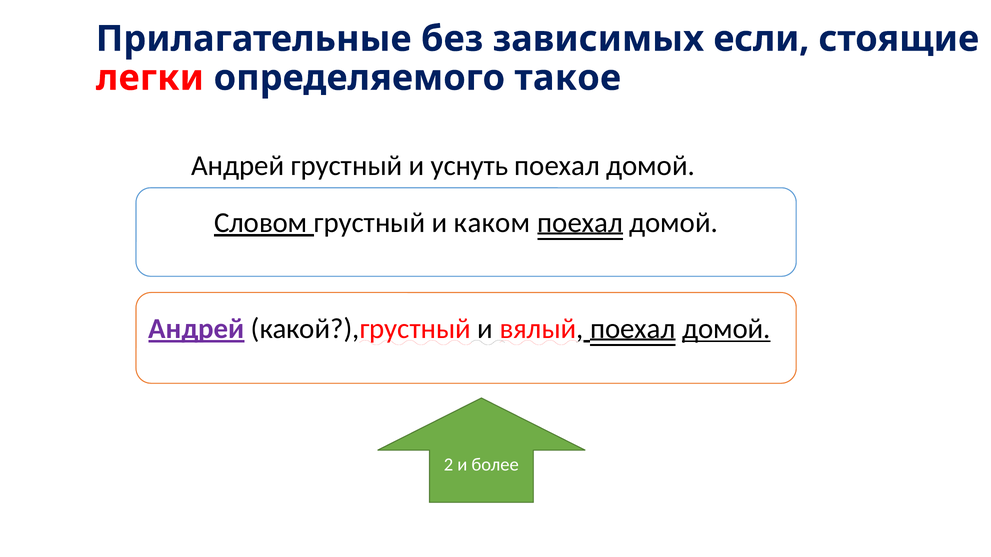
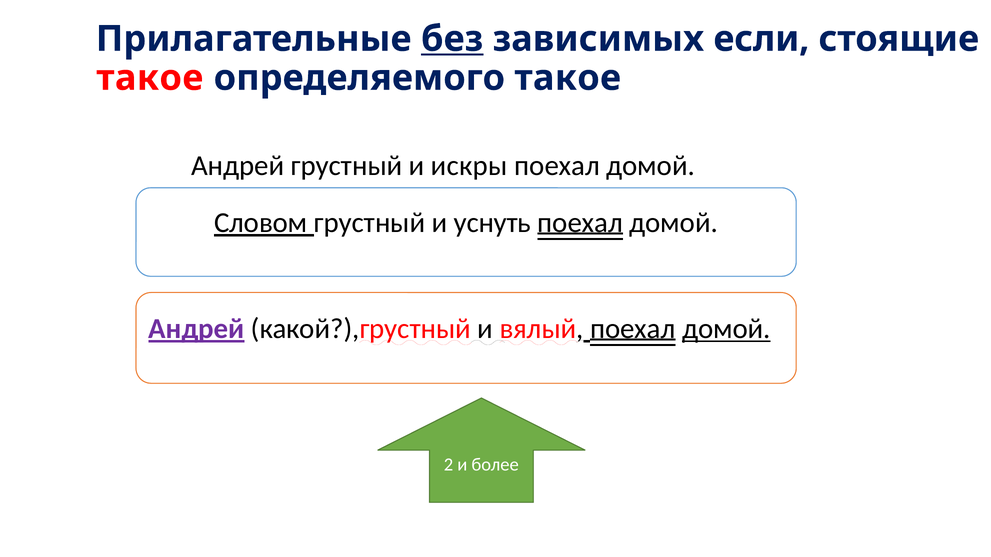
без underline: none -> present (452, 39)
легки: легки -> такое (150, 78)
уснуть: уснуть -> искры (469, 166)
каком: каком -> уснуть (492, 223)
